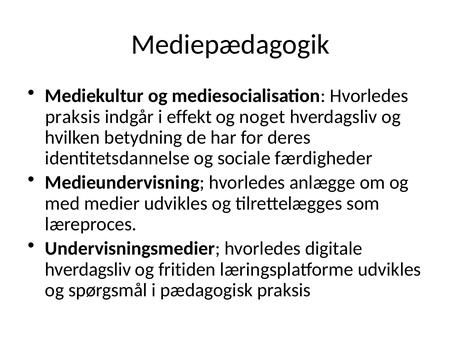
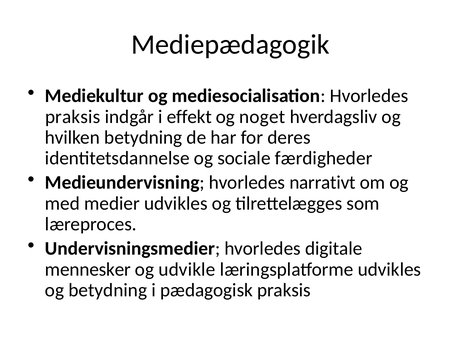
anlægge: anlægge -> narrativt (323, 183)
hverdagsliv: hverdagsliv -> mennesker (88, 269)
fritiden: fritiden -> udvikle (187, 269)
og spørgsmål: spørgsmål -> betydning (108, 290)
